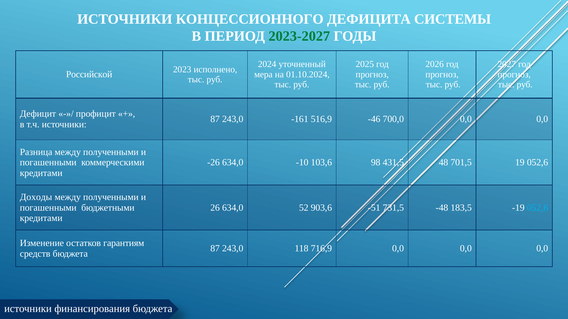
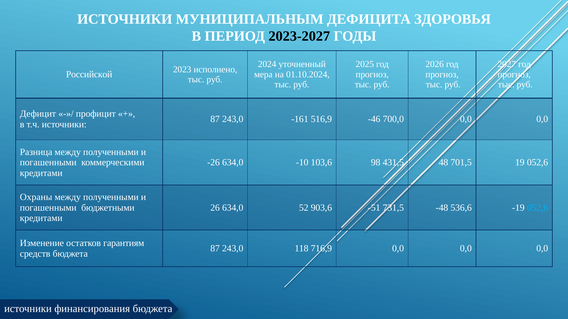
КОНЦЕССИОННОГО: КОНЦЕССИОННОГО -> МУНИЦИПАЛЬНЫМ (250, 19)
СИСТЕМЫ: СИСТЕМЫ -> ЗДОРОВЬЯ (453, 19)
2023-2027 colour: green -> black (299, 36)
Доходы: Доходы -> Охраны (36, 197)
183,5: 183,5 -> 536,6 (461, 208)
